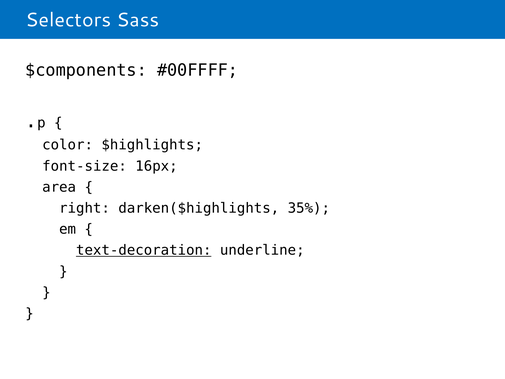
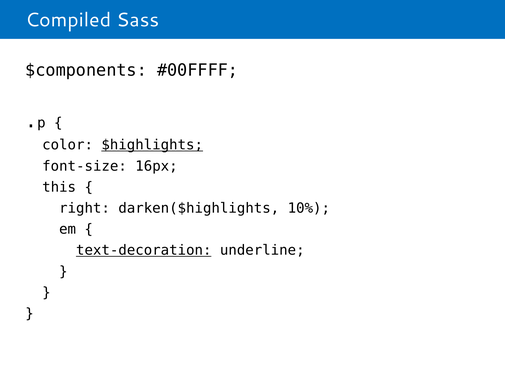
Selectors: Selectors -> Compiled (68, 20)
$highlights underline: none -> present (152, 145)
area: area -> this (59, 187)
35%: 35% -> 10% (309, 208)
